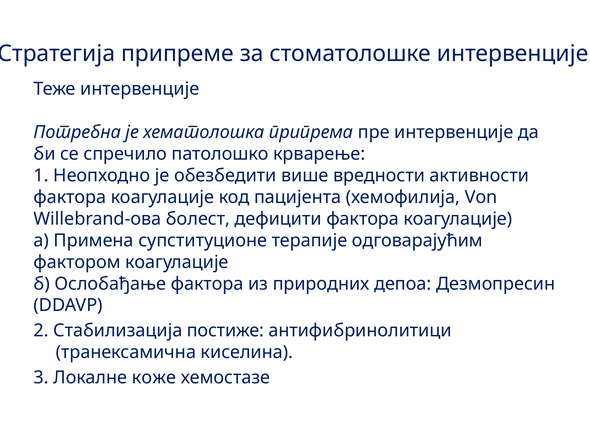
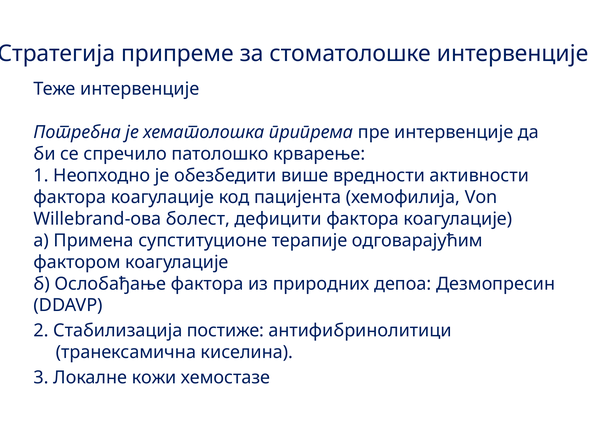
коже: коже -> кожи (154, 377)
